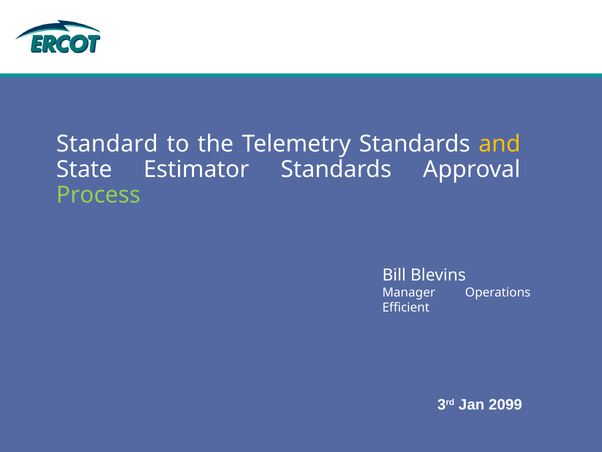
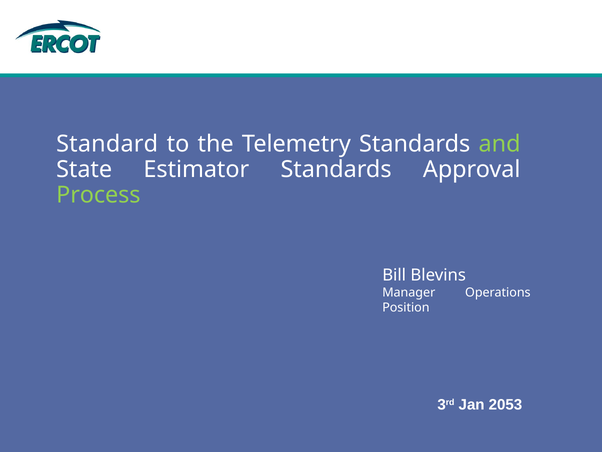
and colour: yellow -> light green (500, 144)
Efficient: Efficient -> Position (406, 307)
2099: 2099 -> 2053 (505, 404)
